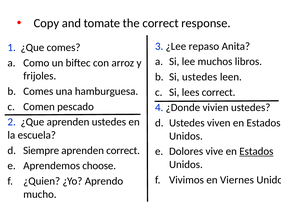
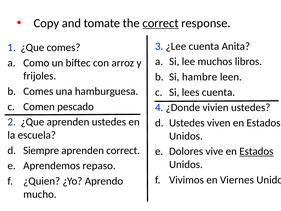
correct underline: none -> present (161, 23)
¿Lee repaso: repaso -> cuenta (204, 46)
Si ustedes: ustedes -> hambre (200, 77)
lees correct: correct -> cuenta (218, 92)
choose: choose -> repaso (99, 166)
